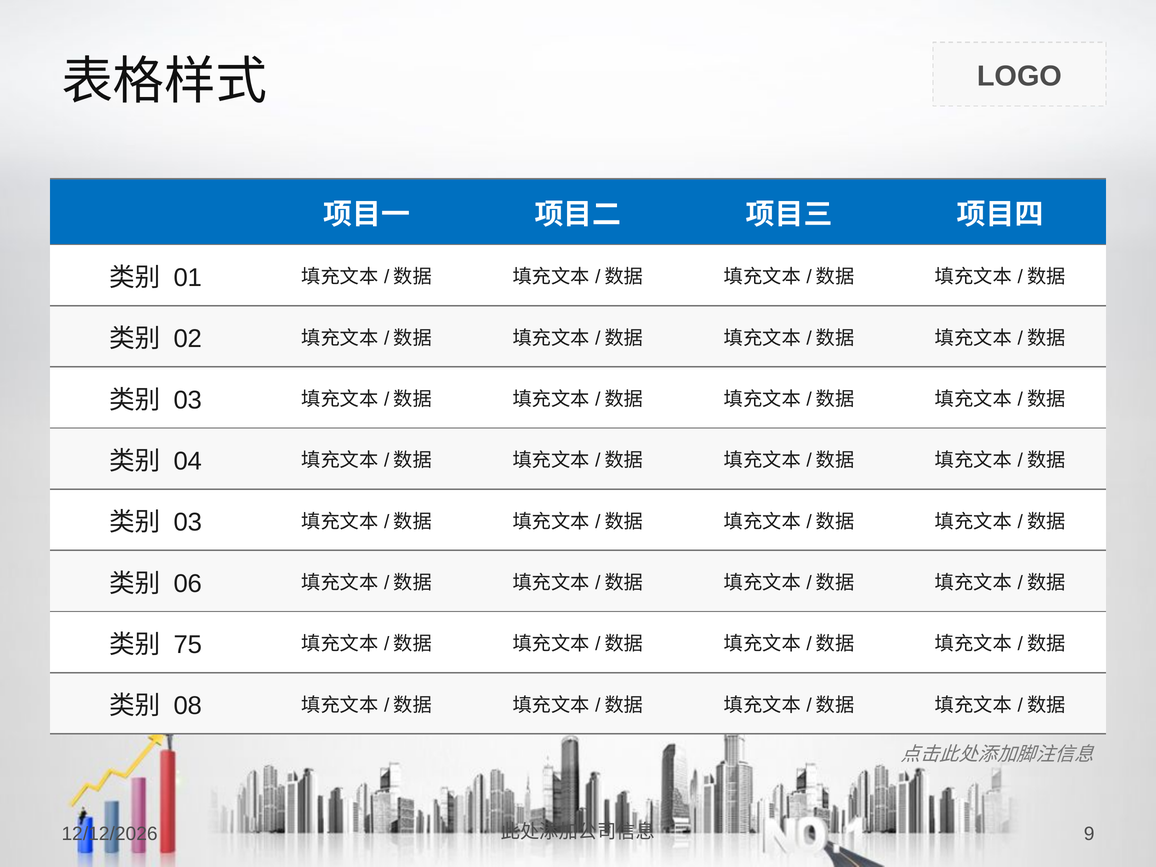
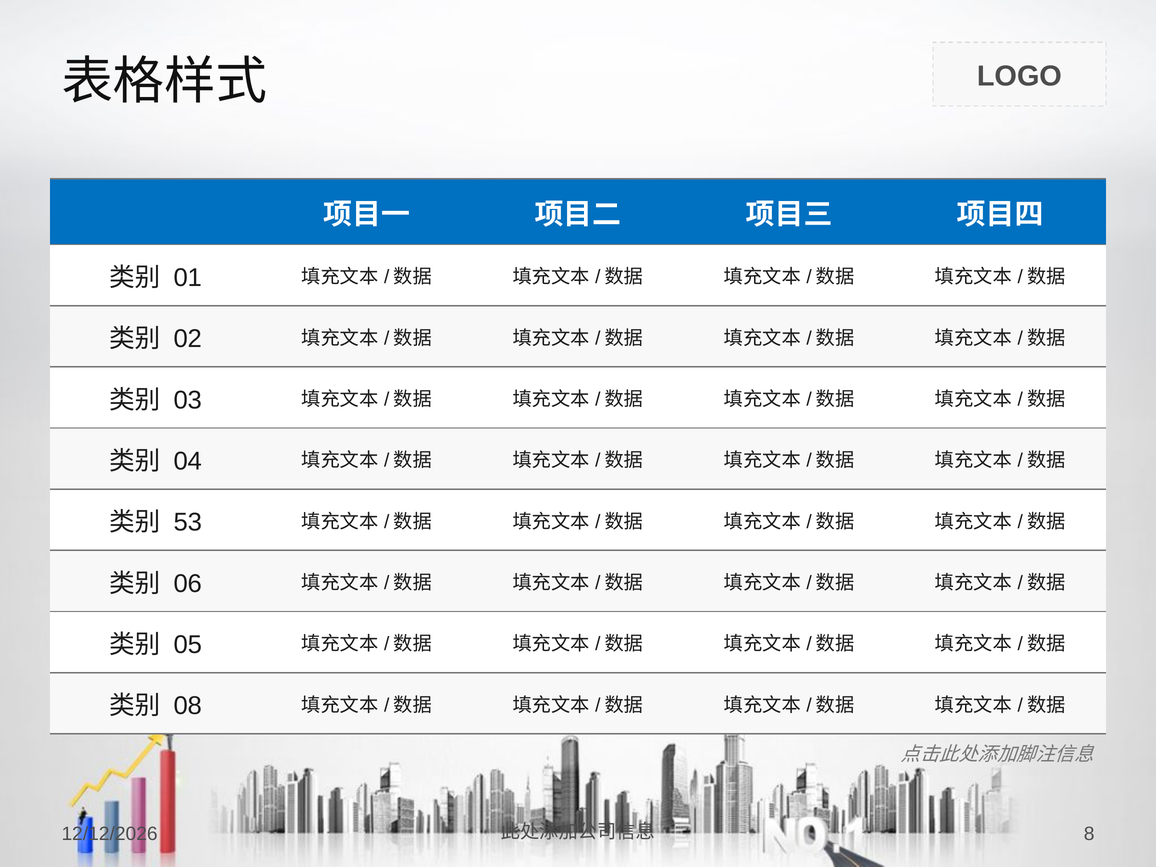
03: 03 -> 53 (188, 522)
75: 75 -> 05 (188, 645)
9: 9 -> 8 (1089, 834)
